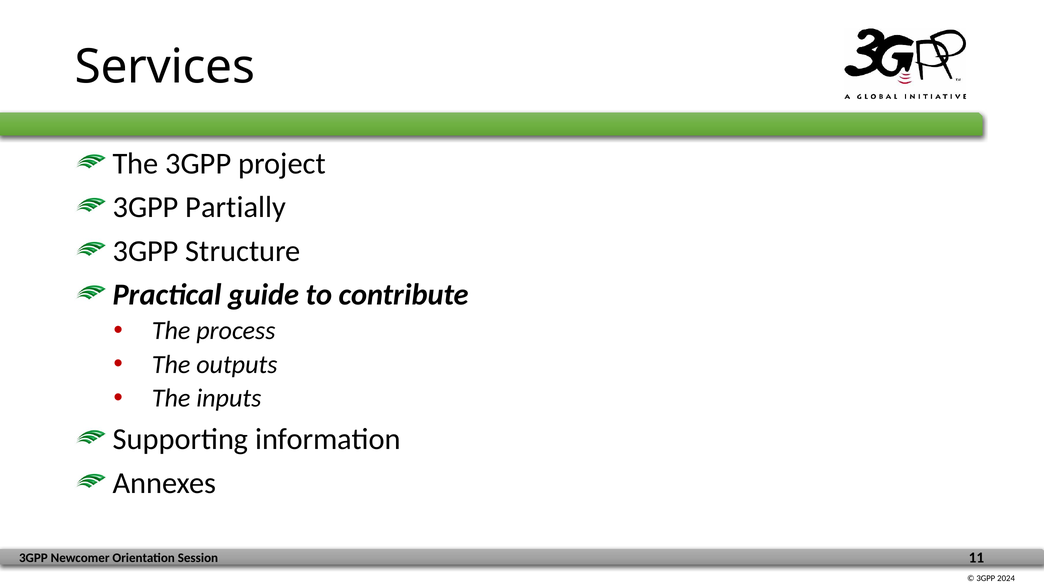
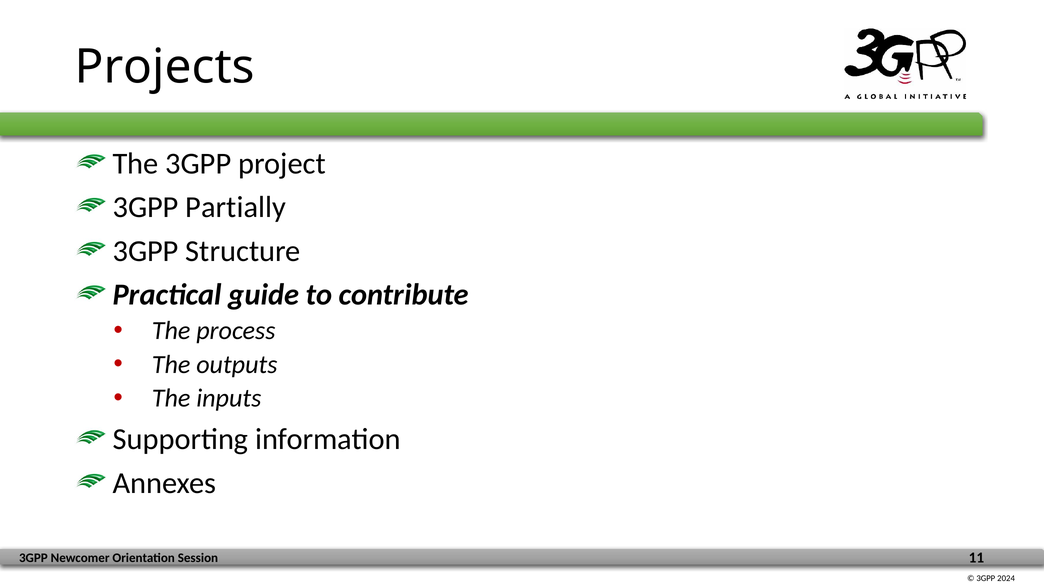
Services: Services -> Projects (165, 67)
